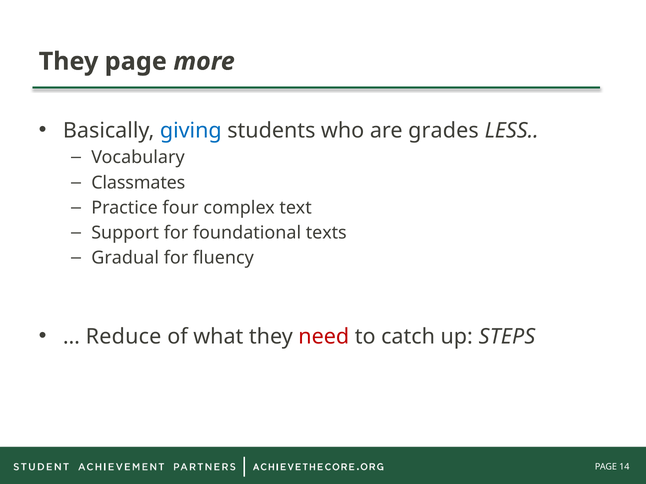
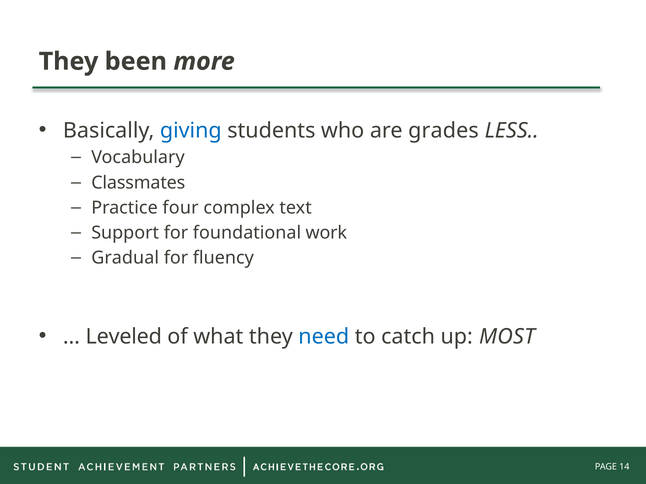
They page: page -> been (136, 62)
texts: texts -> work (326, 233)
Reduce: Reduce -> Leveled (124, 337)
need colour: red -> blue (324, 337)
STEPS: STEPS -> MOST (507, 337)
